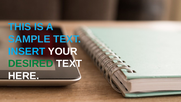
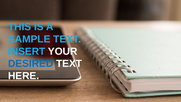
DESIRED colour: green -> blue (31, 64)
